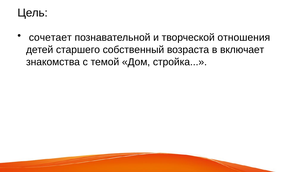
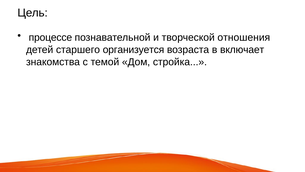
сочетает: сочетает -> процессе (50, 37)
собственный: собственный -> организуется (133, 50)
